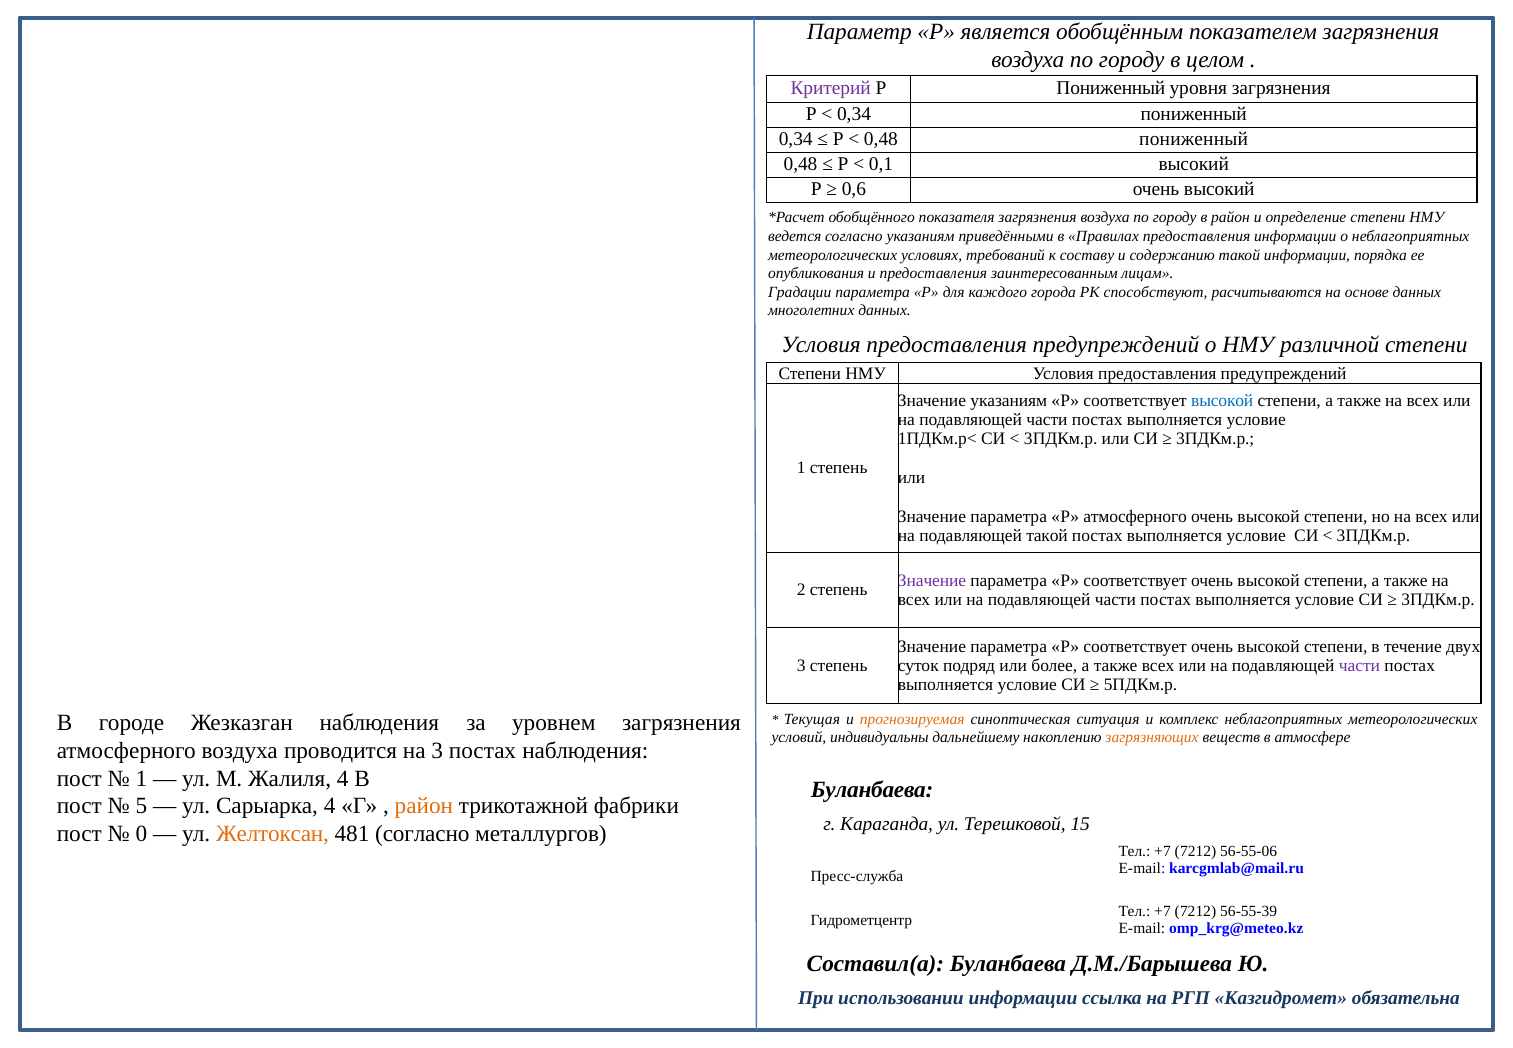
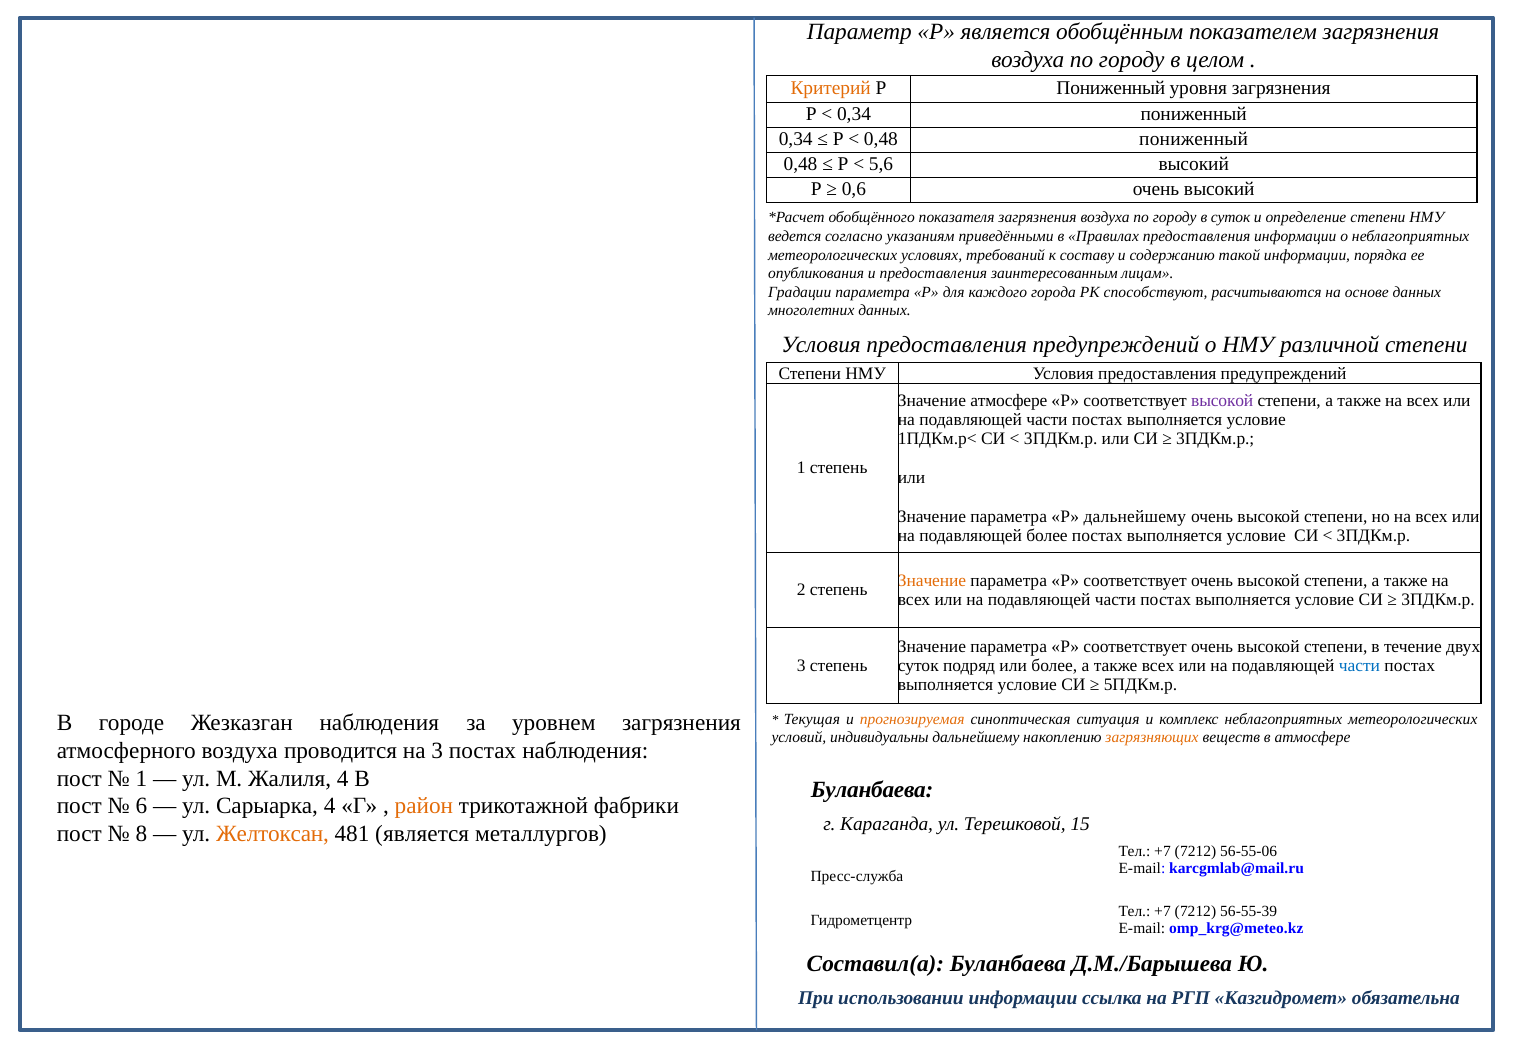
Критерий colour: purple -> orange (831, 88)
0,1: 0,1 -> 5,6 (881, 164)
в район: район -> суток (1231, 218)
Значение указаниям: указаниям -> атмосфере (1009, 400)
высокой colour: blue -> purple (1222, 400)
Р атмосферного: атмосферного -> дальнейшему (1135, 516)
подавляющей такой: такой -> более (1047, 536)
Значение colour: purple -> orange (932, 580)
части colour: purple -> blue (1359, 665)
5: 5 -> 6 (141, 806)
0: 0 -> 8 (141, 834)
481 согласно: согласно -> является (422, 834)
